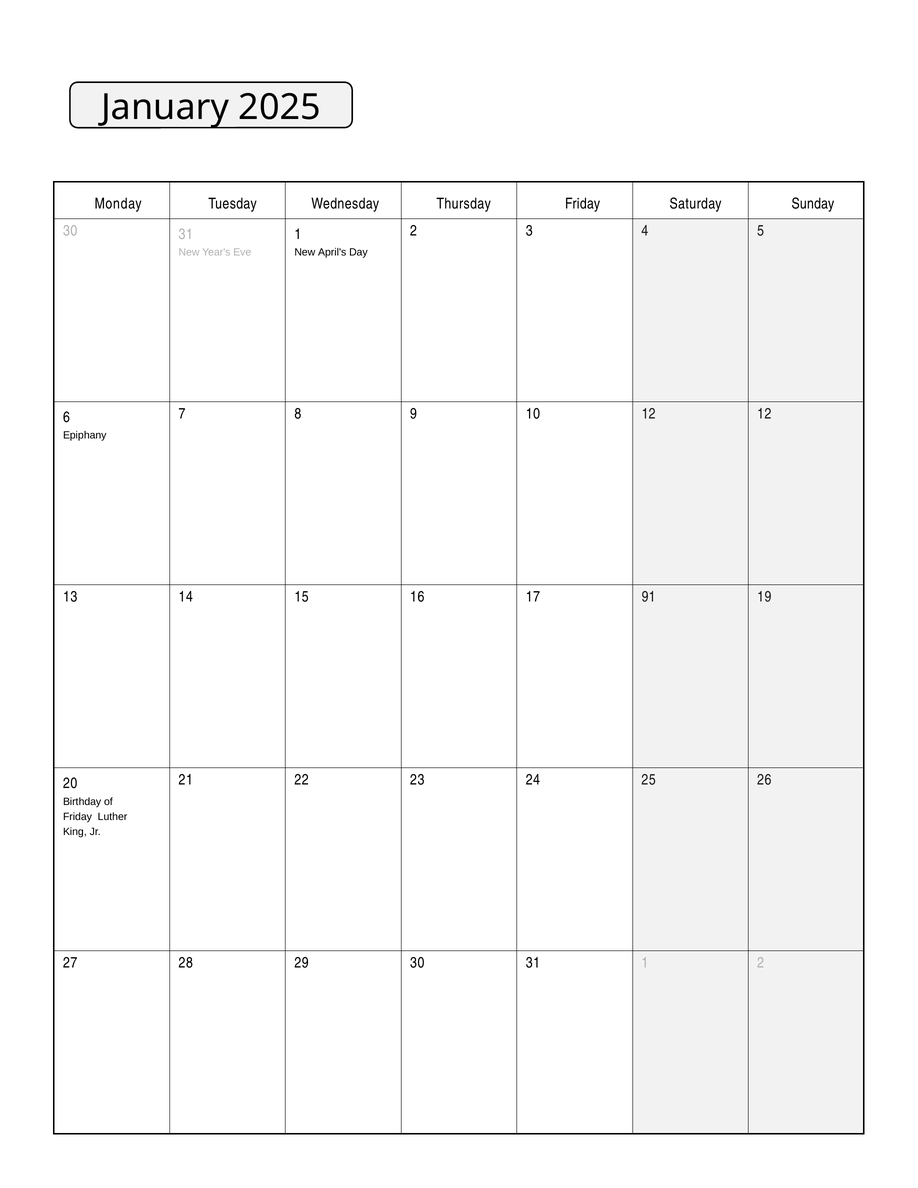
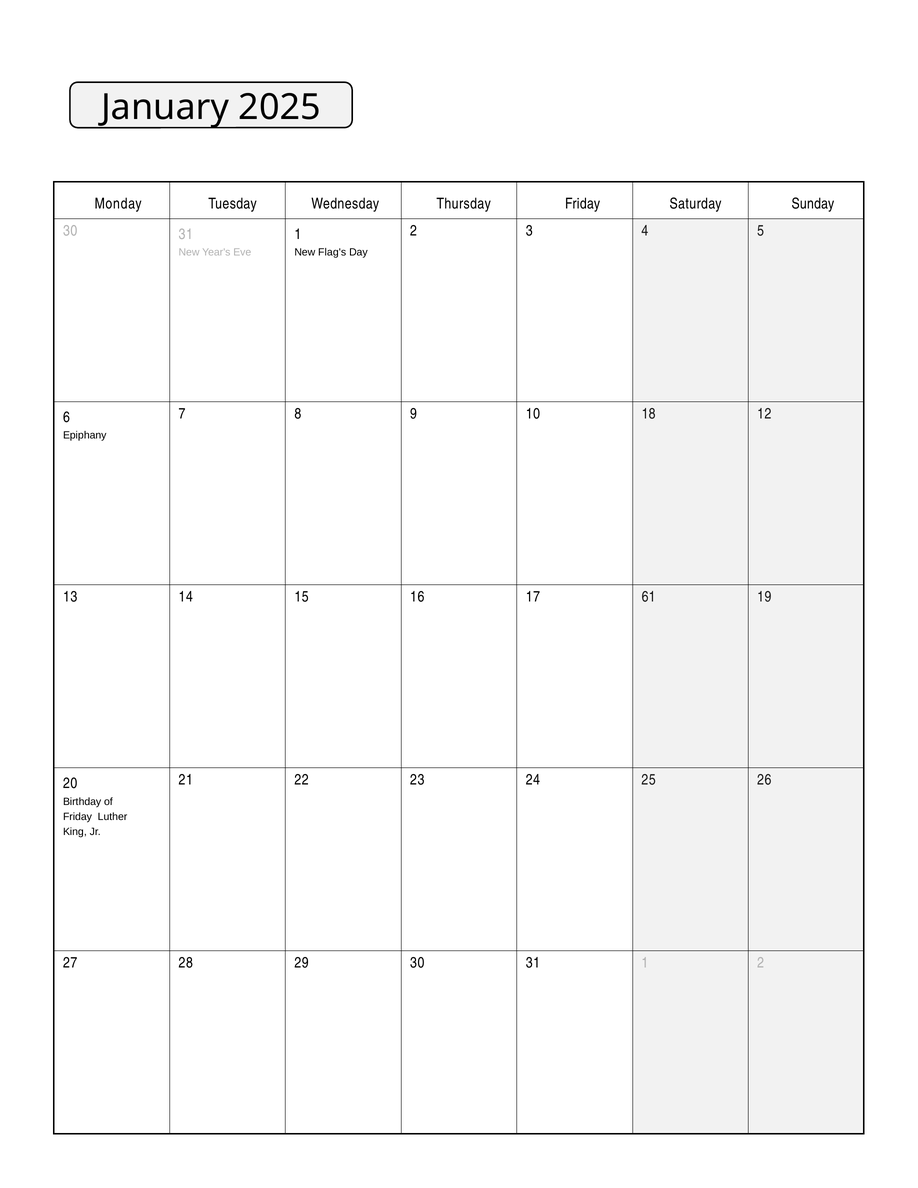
April's: April's -> Flag's (332, 252)
10 12: 12 -> 18 (649, 414)
91: 91 -> 61 (649, 597)
